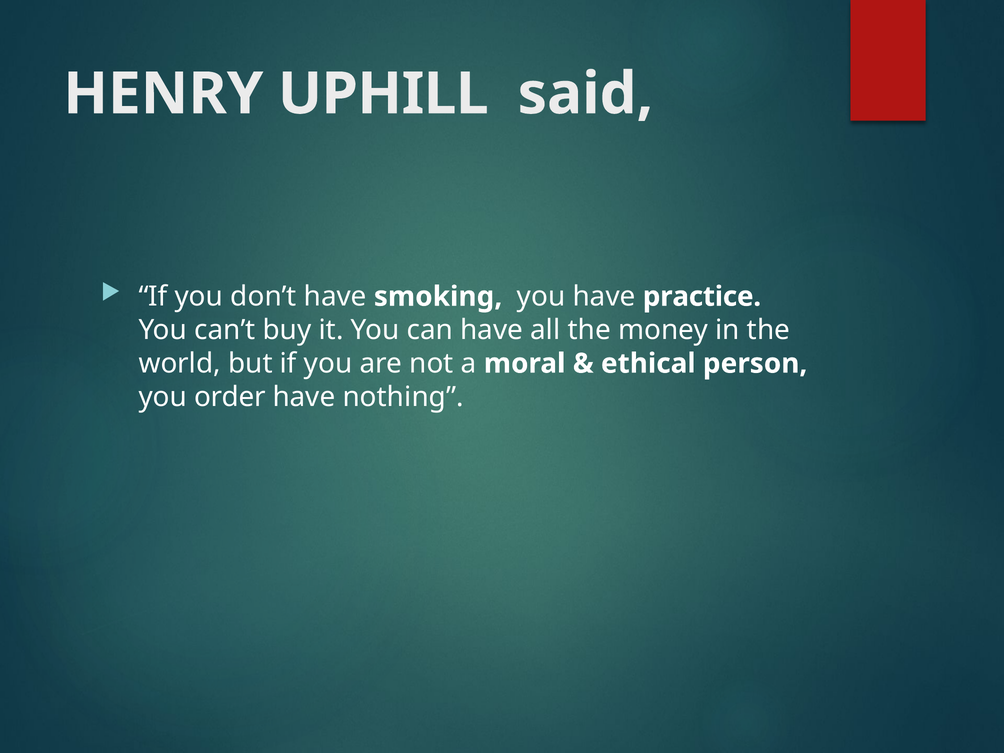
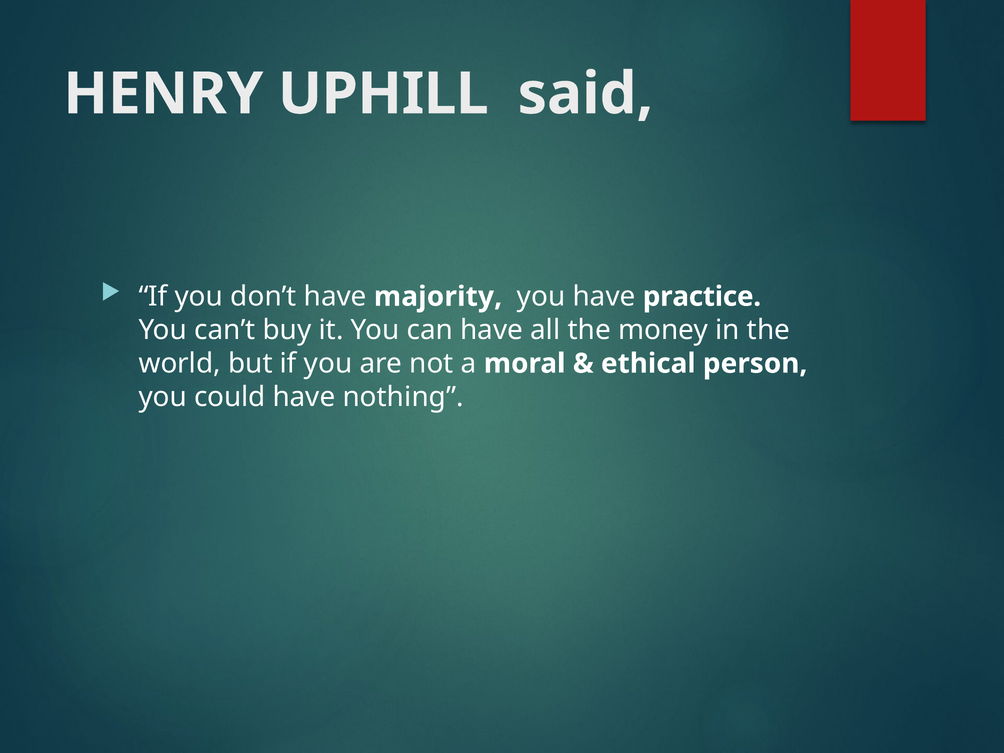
smoking: smoking -> majority (438, 297)
order: order -> could (230, 397)
